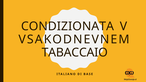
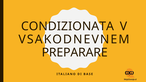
TABACCAIO: TABACCAIO -> PREPARARE (75, 53)
